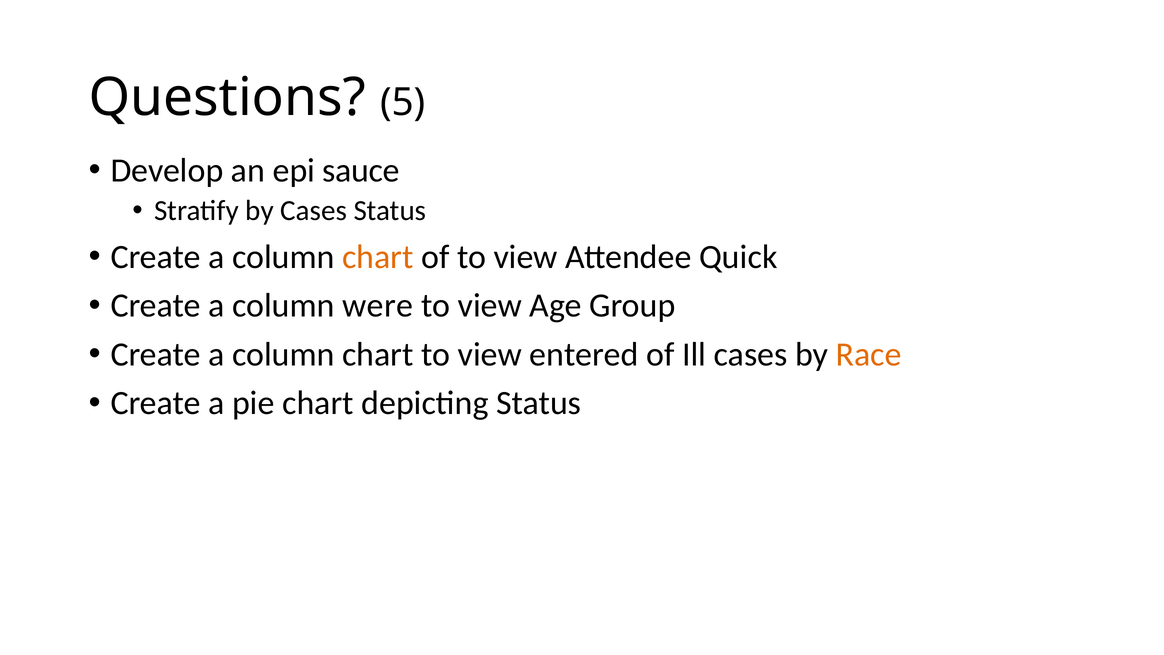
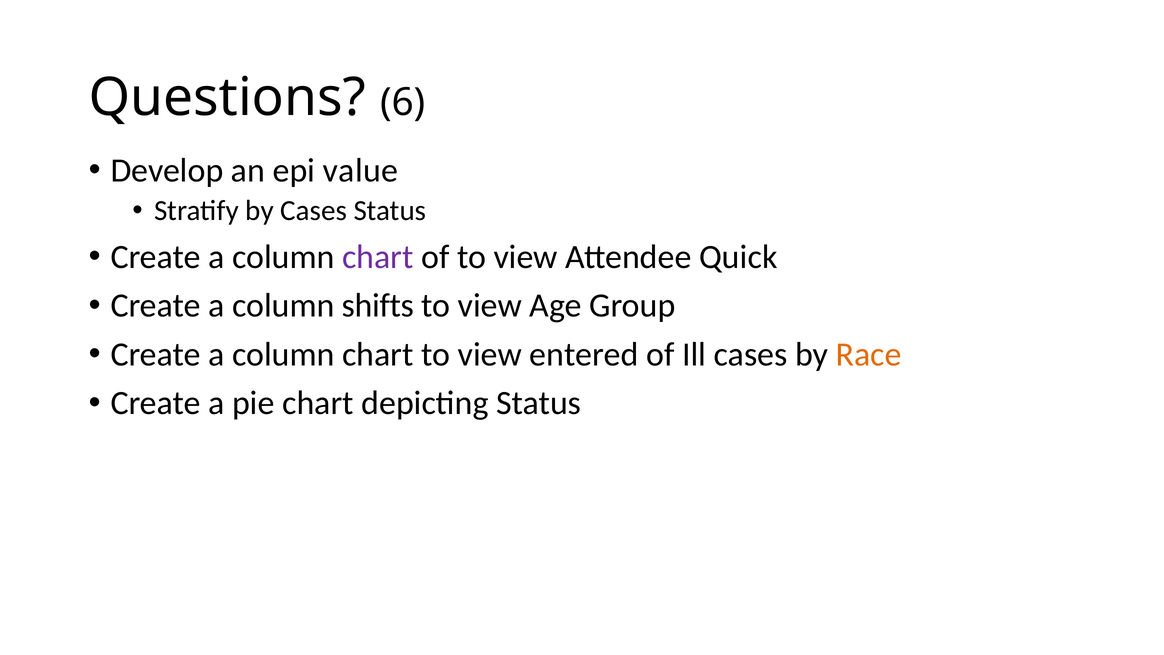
5: 5 -> 6 (403, 103)
sauce: sauce -> value (361, 170)
chart colour: orange -> purple (378, 257)
were: were -> shifts (378, 306)
